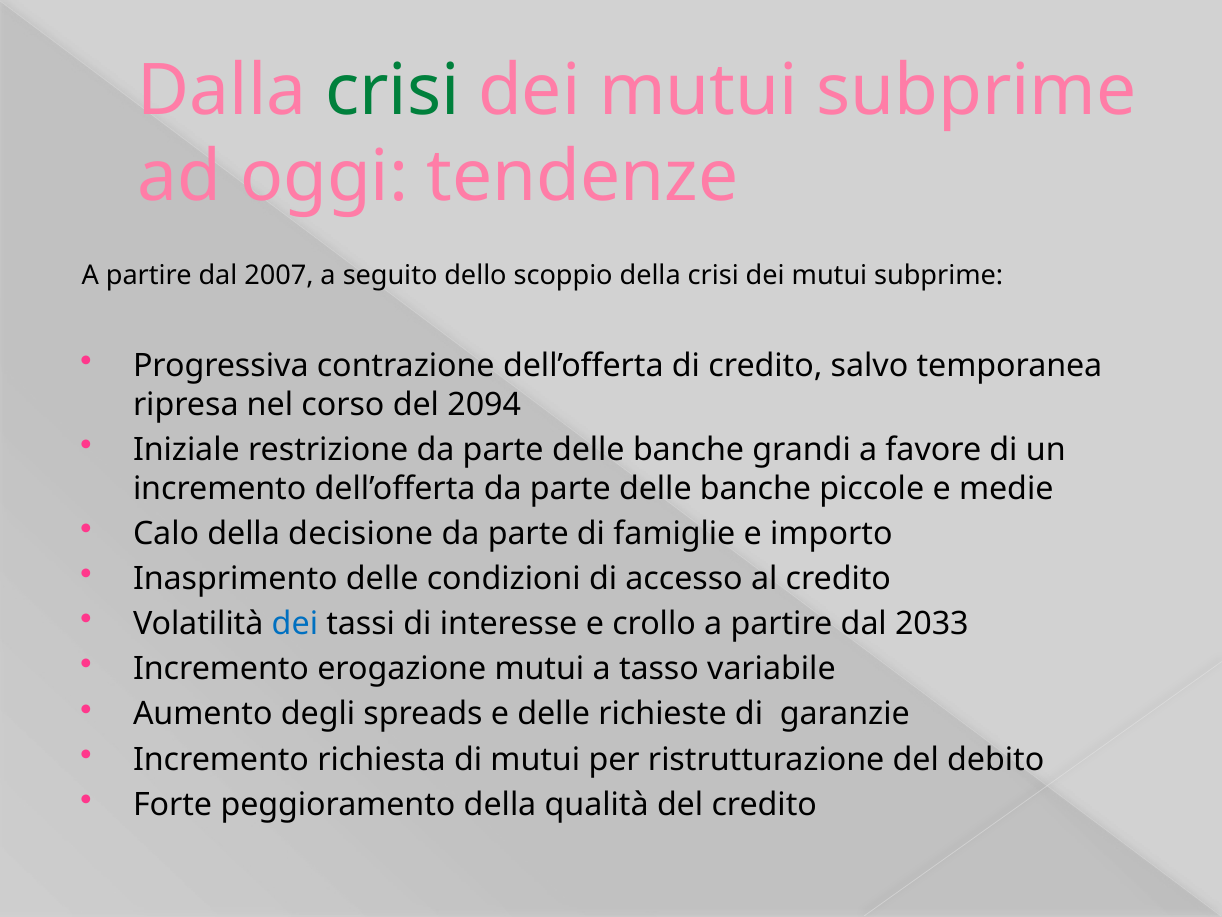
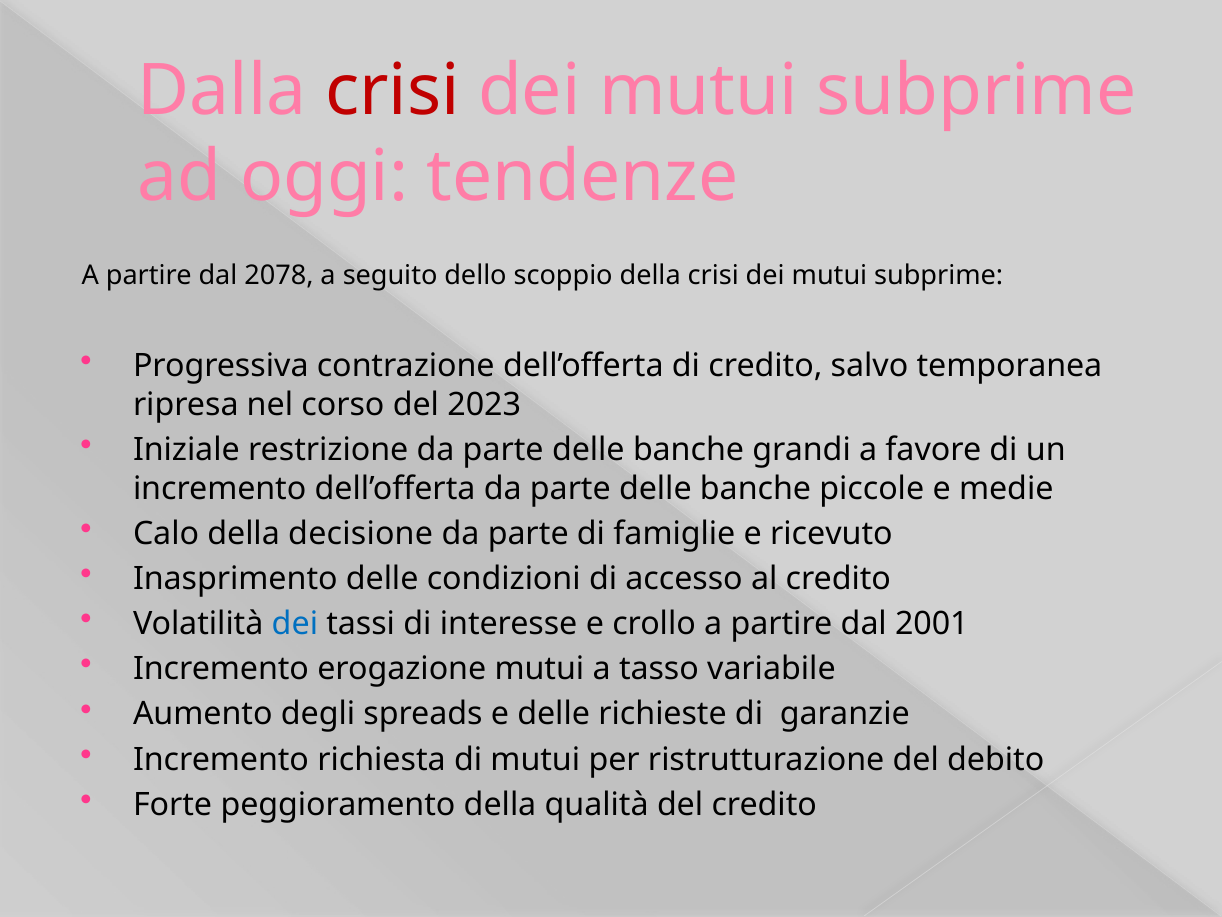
crisi colour: green -> red (392, 91)
2007: 2007 -> 2078 (279, 276)
2094: 2094 -> 2023 (484, 404)
importo: importo -> ricevuto (831, 533)
2033: 2033 -> 2001 (932, 624)
